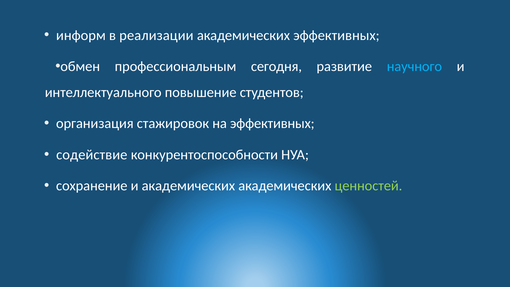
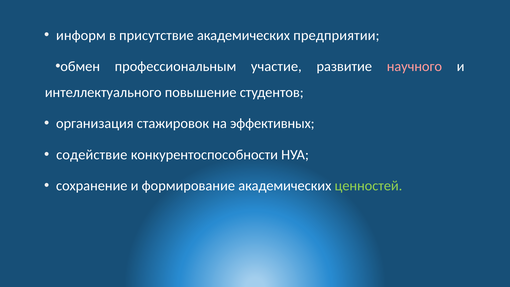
реализации: реализации -> присутствие (156, 35)
академических эффективных: эффективных -> предприятии (336, 35)
сегодня: сегодня -> участие (276, 66)
научного colour: light blue -> pink (414, 66)
и академических: академических -> формирование (188, 186)
